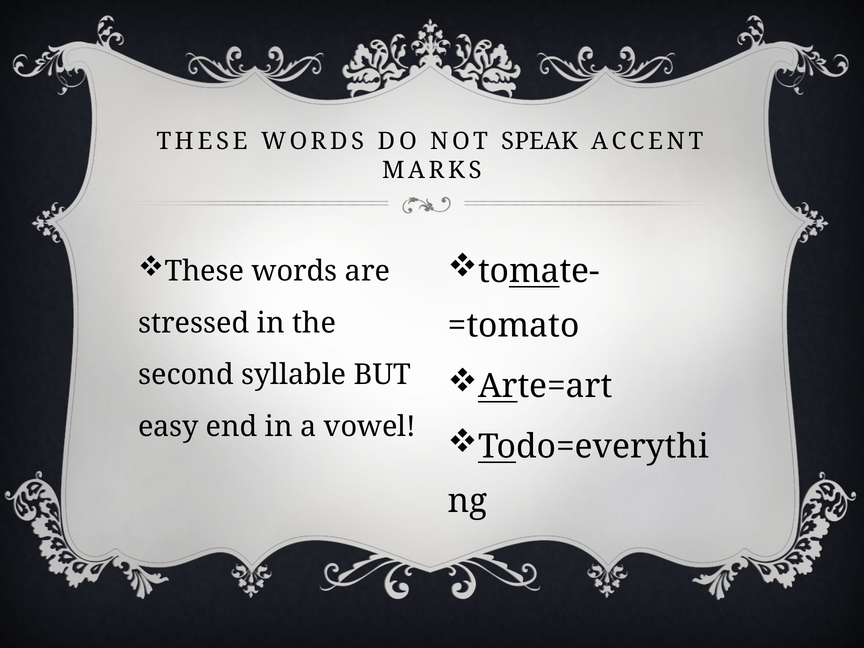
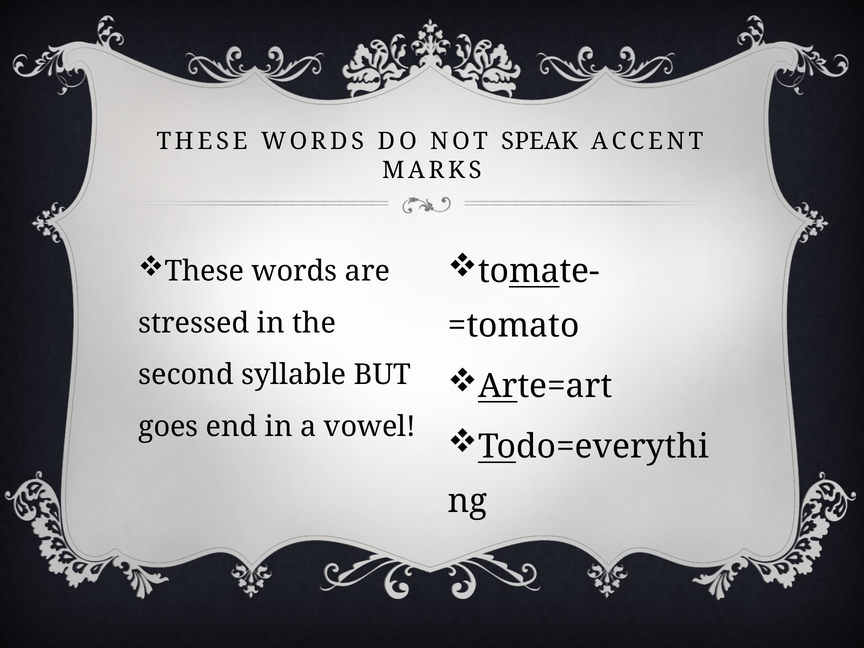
easy: easy -> goes (168, 427)
